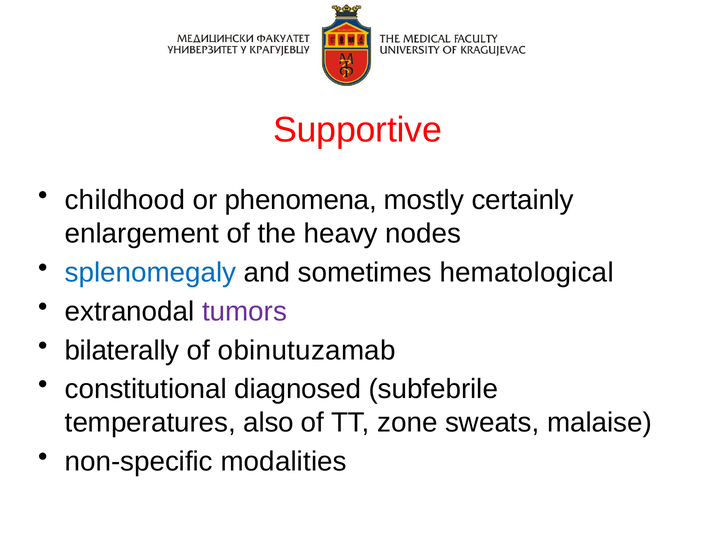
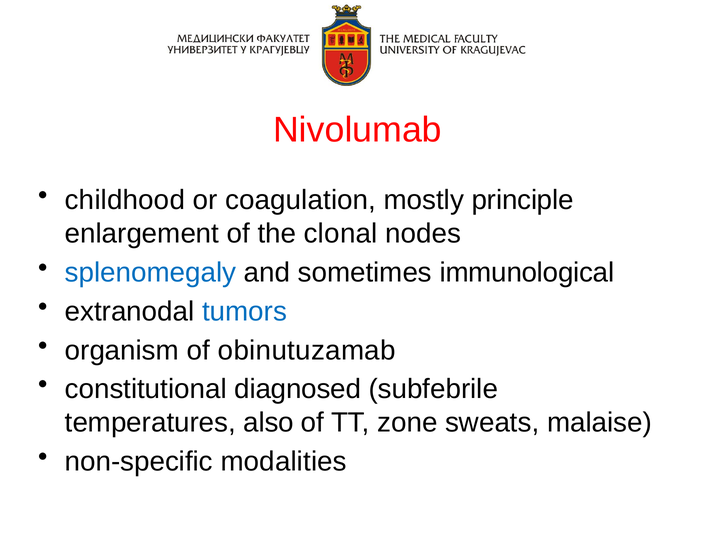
Supportive: Supportive -> Nivolumab (357, 130)
phenomena: phenomena -> coagulation (301, 200)
certainly: certainly -> principle (523, 200)
heavy: heavy -> clonal (341, 234)
hematological: hematological -> immunological (527, 273)
tumors colour: purple -> blue (244, 312)
bilaterally: bilaterally -> organism (122, 351)
